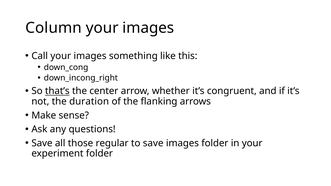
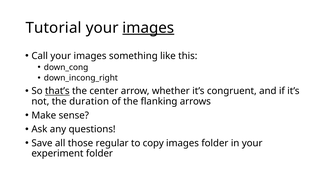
Column: Column -> Tutorial (54, 28)
images underline: none -> present (148, 28)
to save: save -> copy (153, 143)
